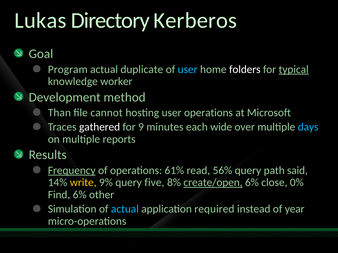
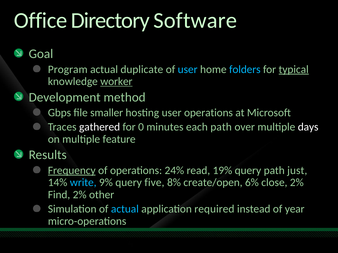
Lukas: Lukas -> Office (41, 21)
Kerberos: Kerberos -> Software (195, 21)
folders colour: white -> light blue (245, 69)
worker underline: none -> present (116, 82)
Than: Than -> Gbps (59, 113)
cannot: cannot -> smaller (107, 113)
9: 9 -> 0 (141, 127)
each wide: wide -> path (221, 127)
days colour: light blue -> white (308, 127)
reports: reports -> feature (119, 139)
61%: 61% -> 24% (174, 171)
56%: 56% -> 19% (222, 171)
said: said -> just (297, 171)
write colour: yellow -> light blue (83, 183)
create/open underline: present -> none (213, 183)
close 0%: 0% -> 2% (297, 183)
Find 6%: 6% -> 2% (80, 195)
